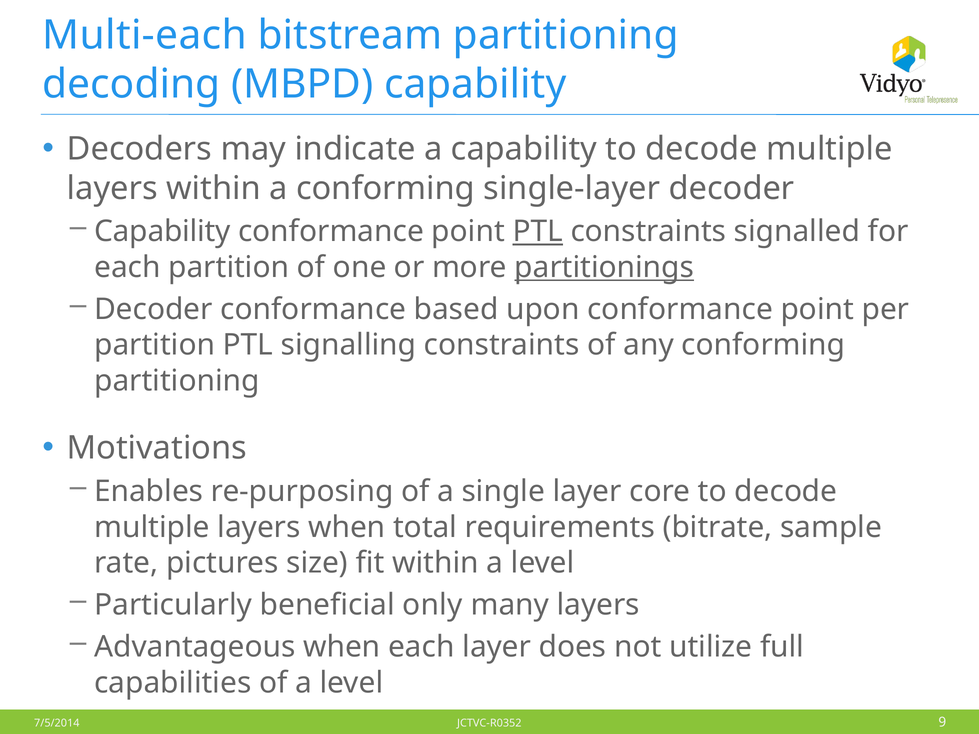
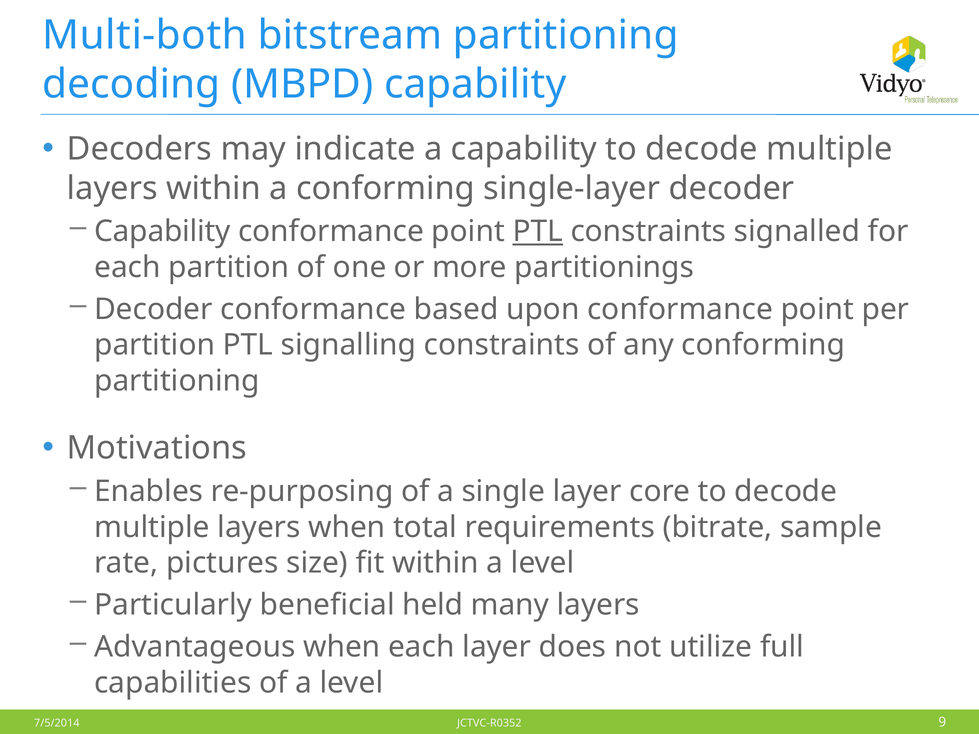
Multi-each: Multi-each -> Multi-both (145, 35)
partitionings underline: present -> none (604, 267)
only: only -> held (433, 605)
